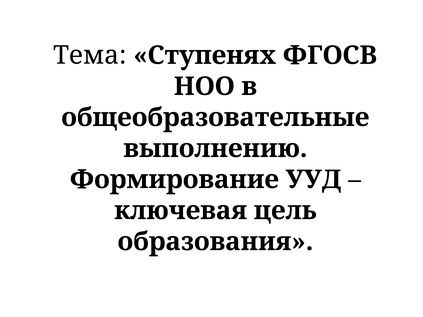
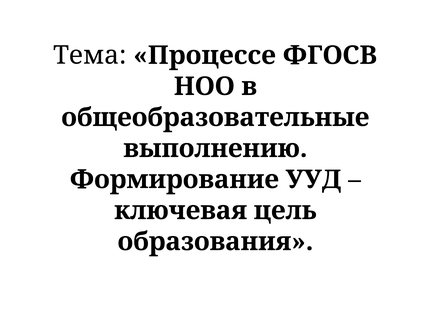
Ступенях: Ступенях -> Процессе (205, 55)
